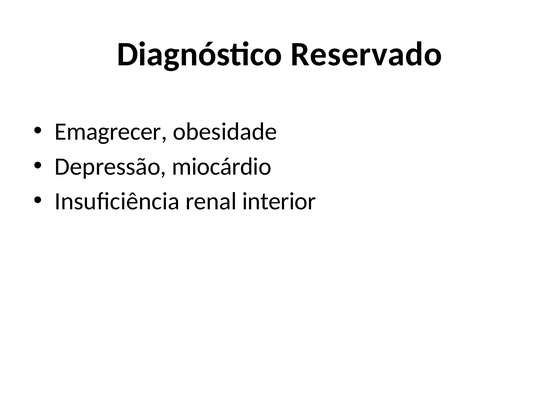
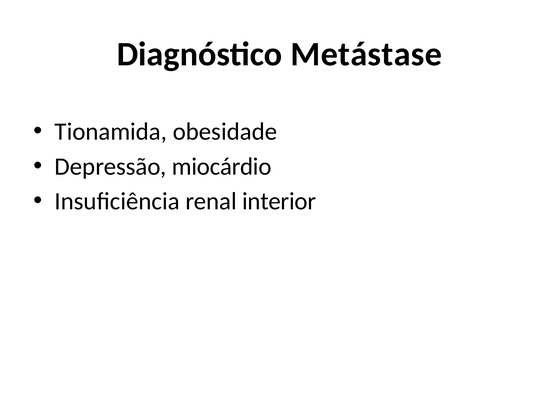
Reservado: Reservado -> Metástase (366, 54)
Emagrecer: Emagrecer -> Tionamida (111, 132)
